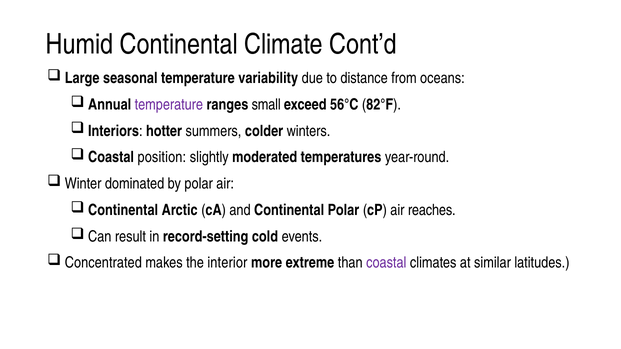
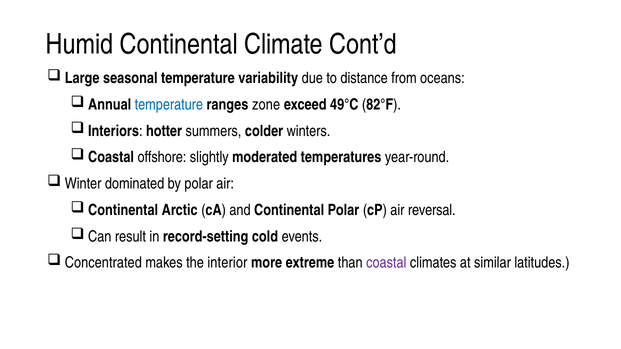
temperature colour: purple -> blue (169, 105)
small: small -> zone (266, 105)
56°C: 56°C -> 49°C (344, 105)
position: position -> offshore (162, 157)
reaches: reaches -> reversal (432, 210)
